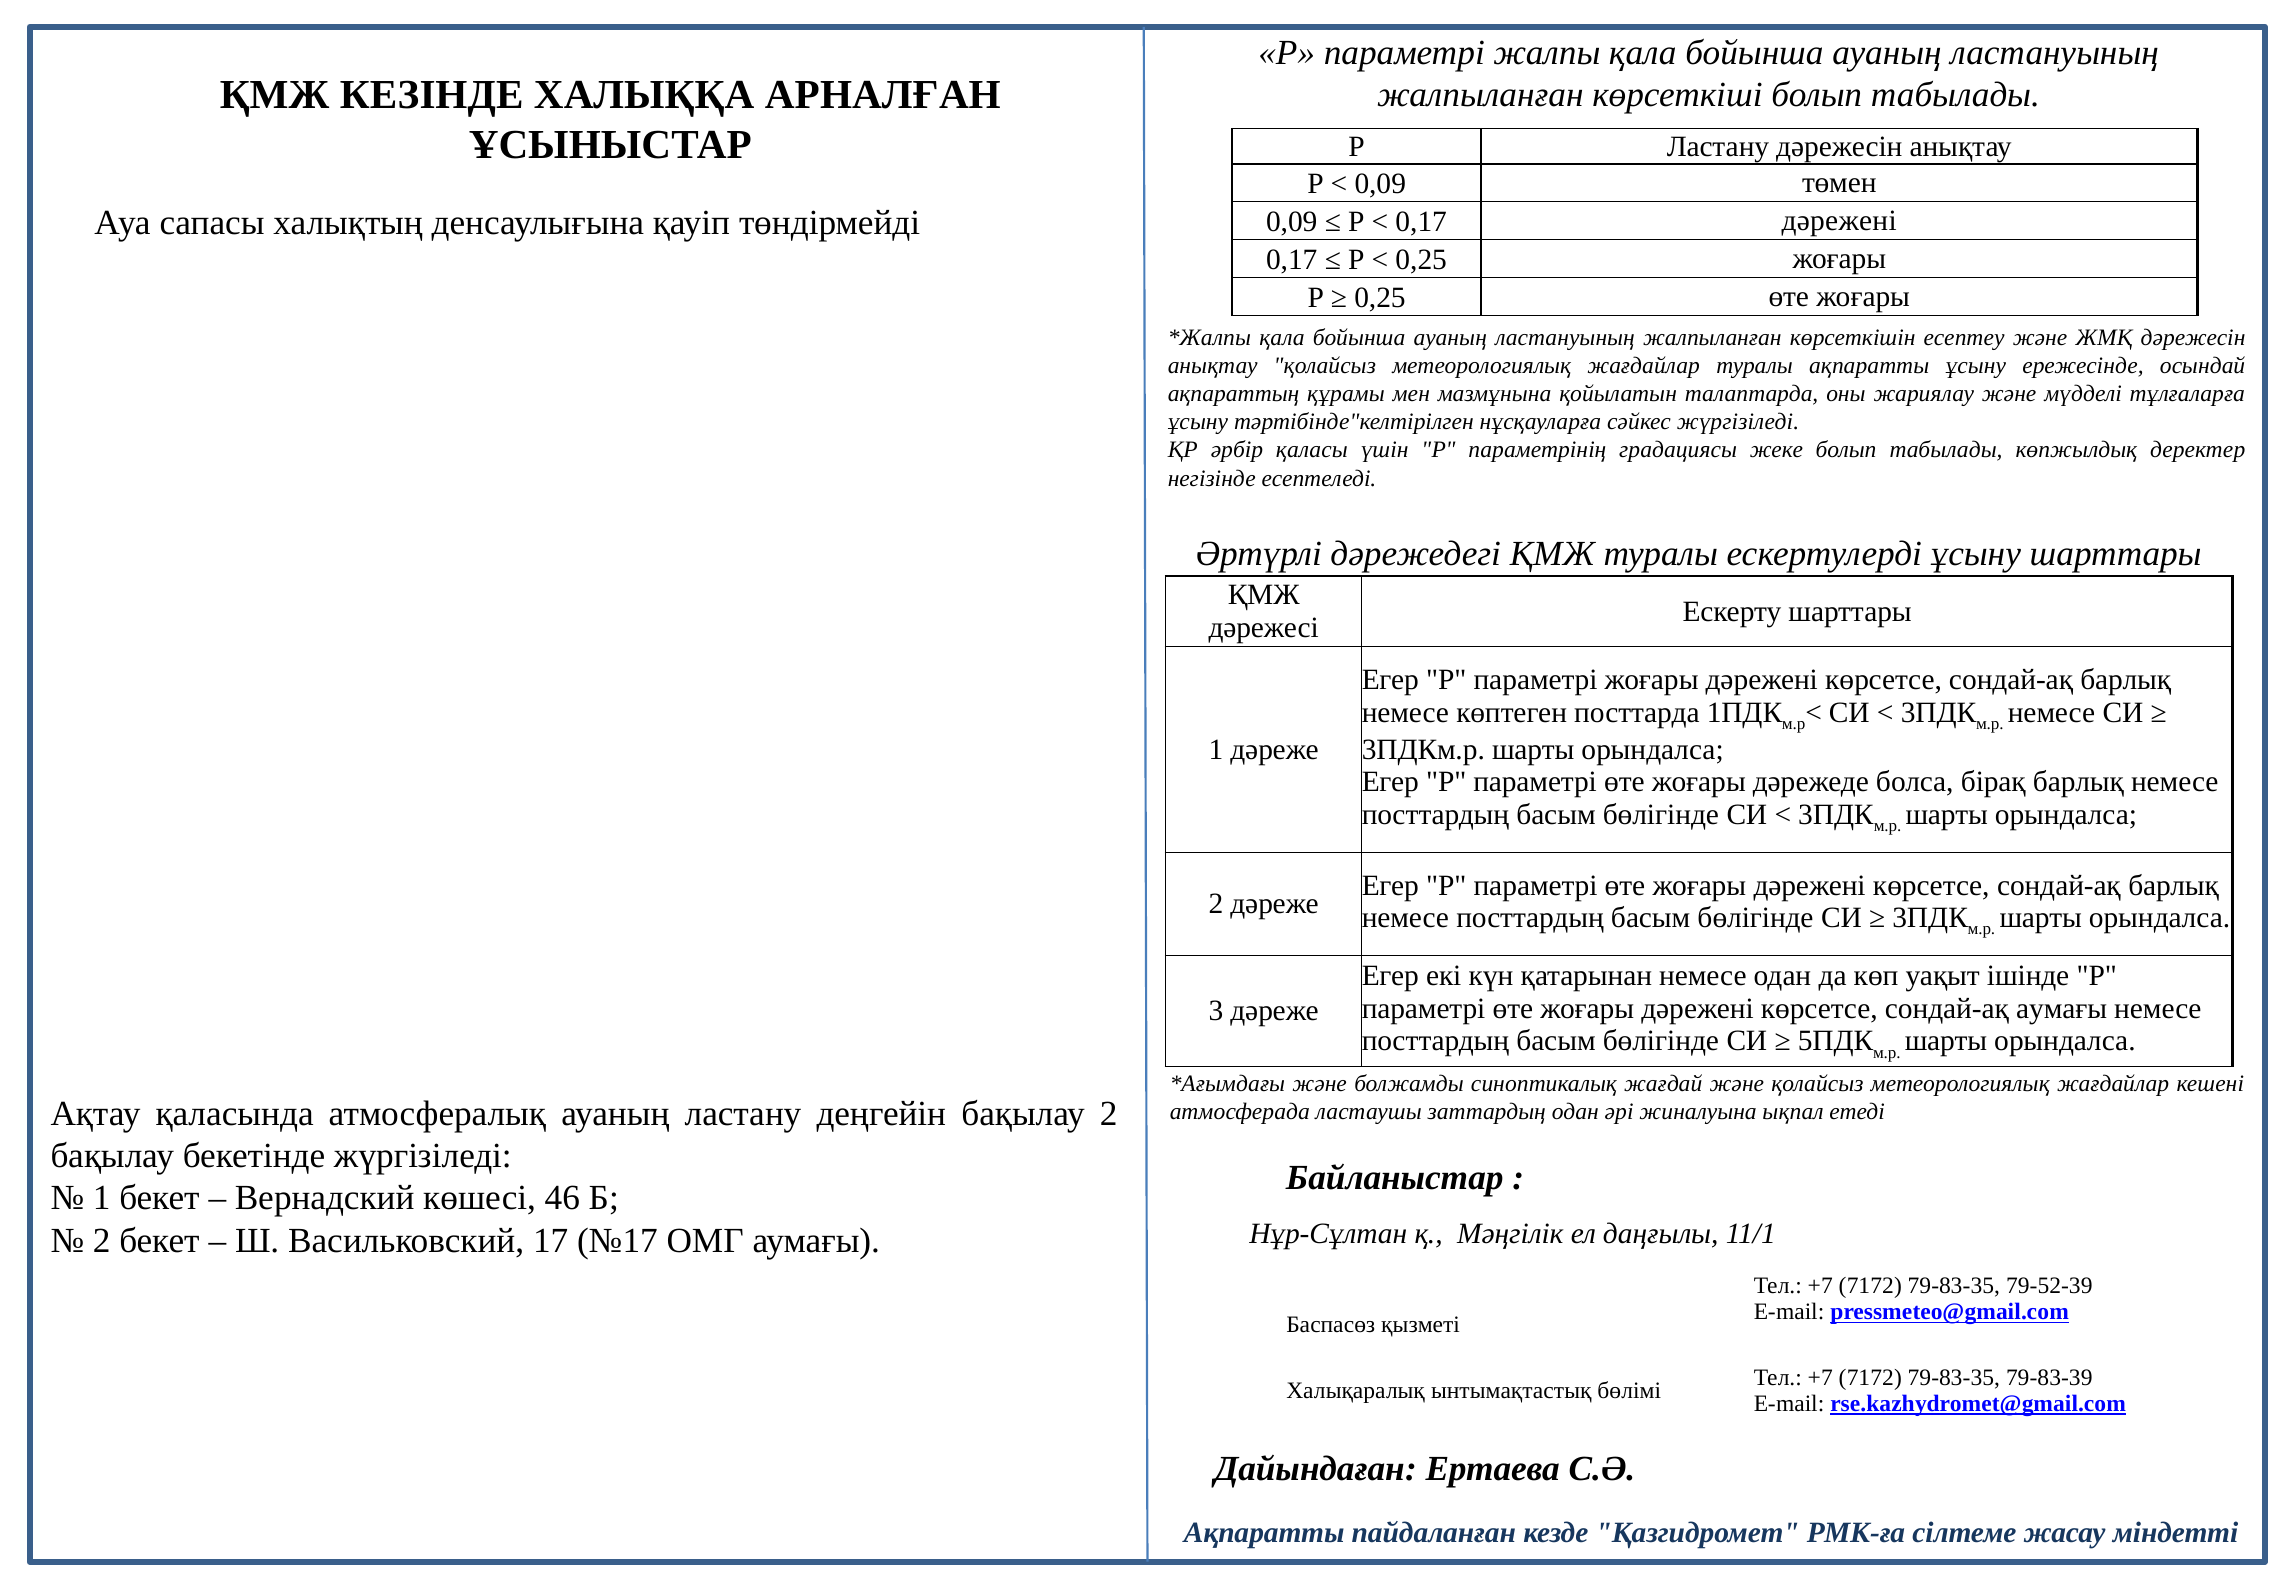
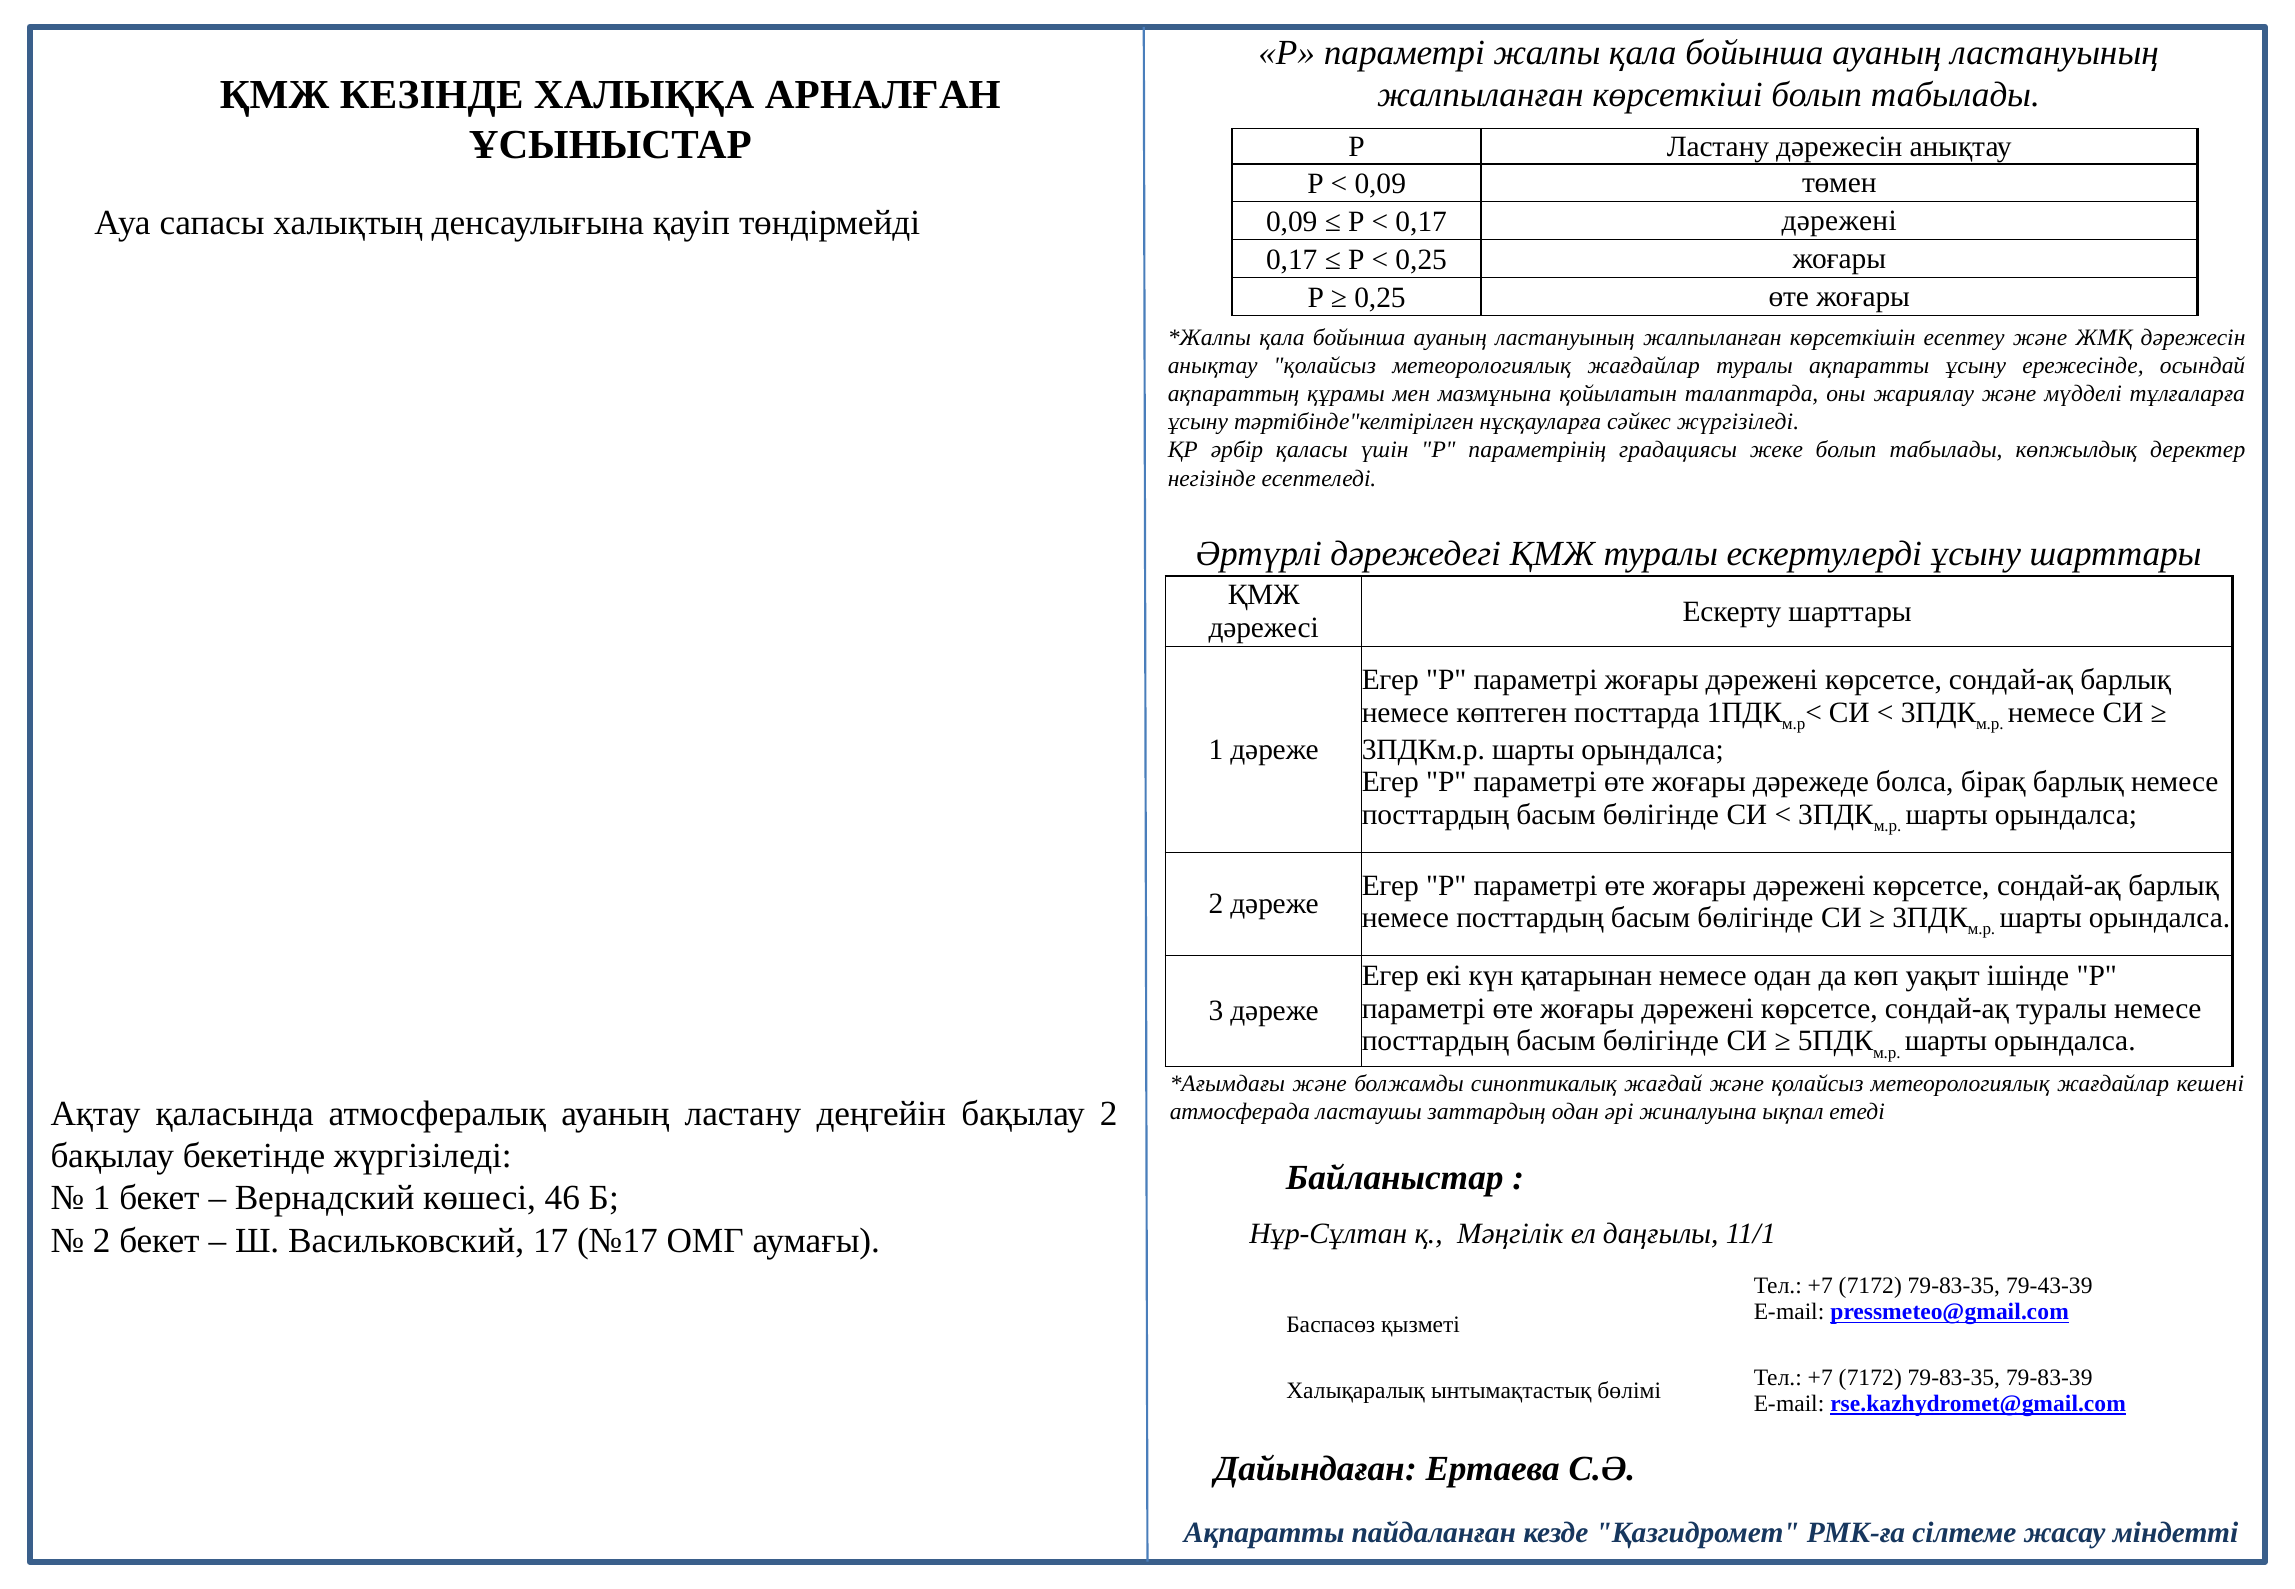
сондай-ақ аумағы: аумағы -> туралы (2061, 1008)
79-52-39: 79-52-39 -> 79-43-39 (2049, 1285)
